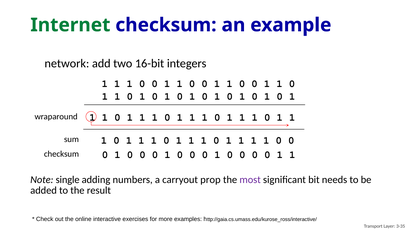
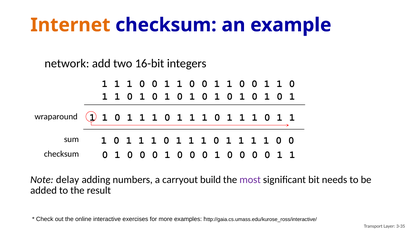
Internet colour: green -> orange (70, 25)
single: single -> delay (68, 180)
prop: prop -> build (211, 180)
